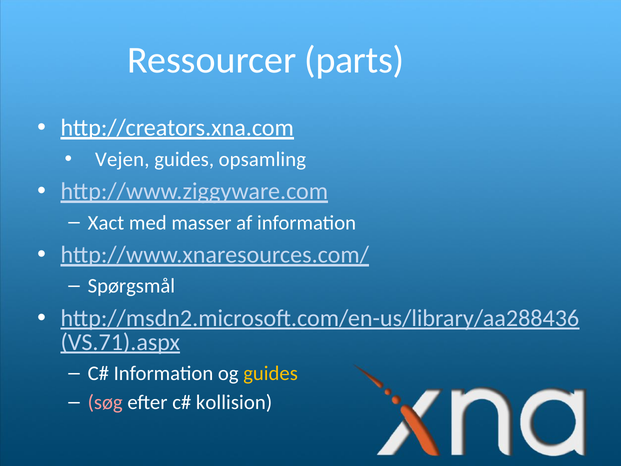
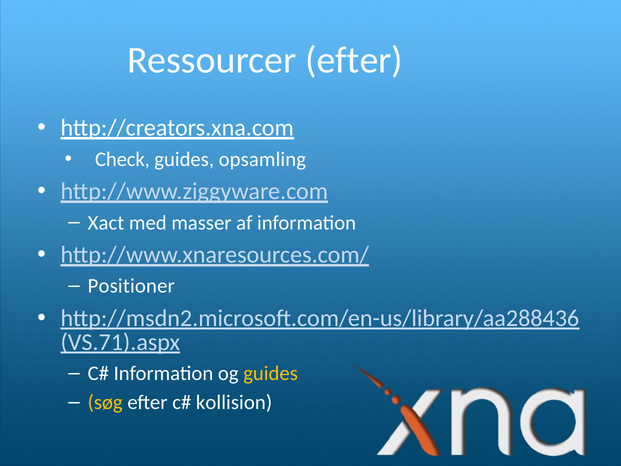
Ressourcer parts: parts -> efter (354, 60)
Vejen: Vejen -> Check (122, 159)
Spørgsmål: Spørgsmål -> Positioner (131, 286)
søg colour: pink -> yellow (105, 402)
